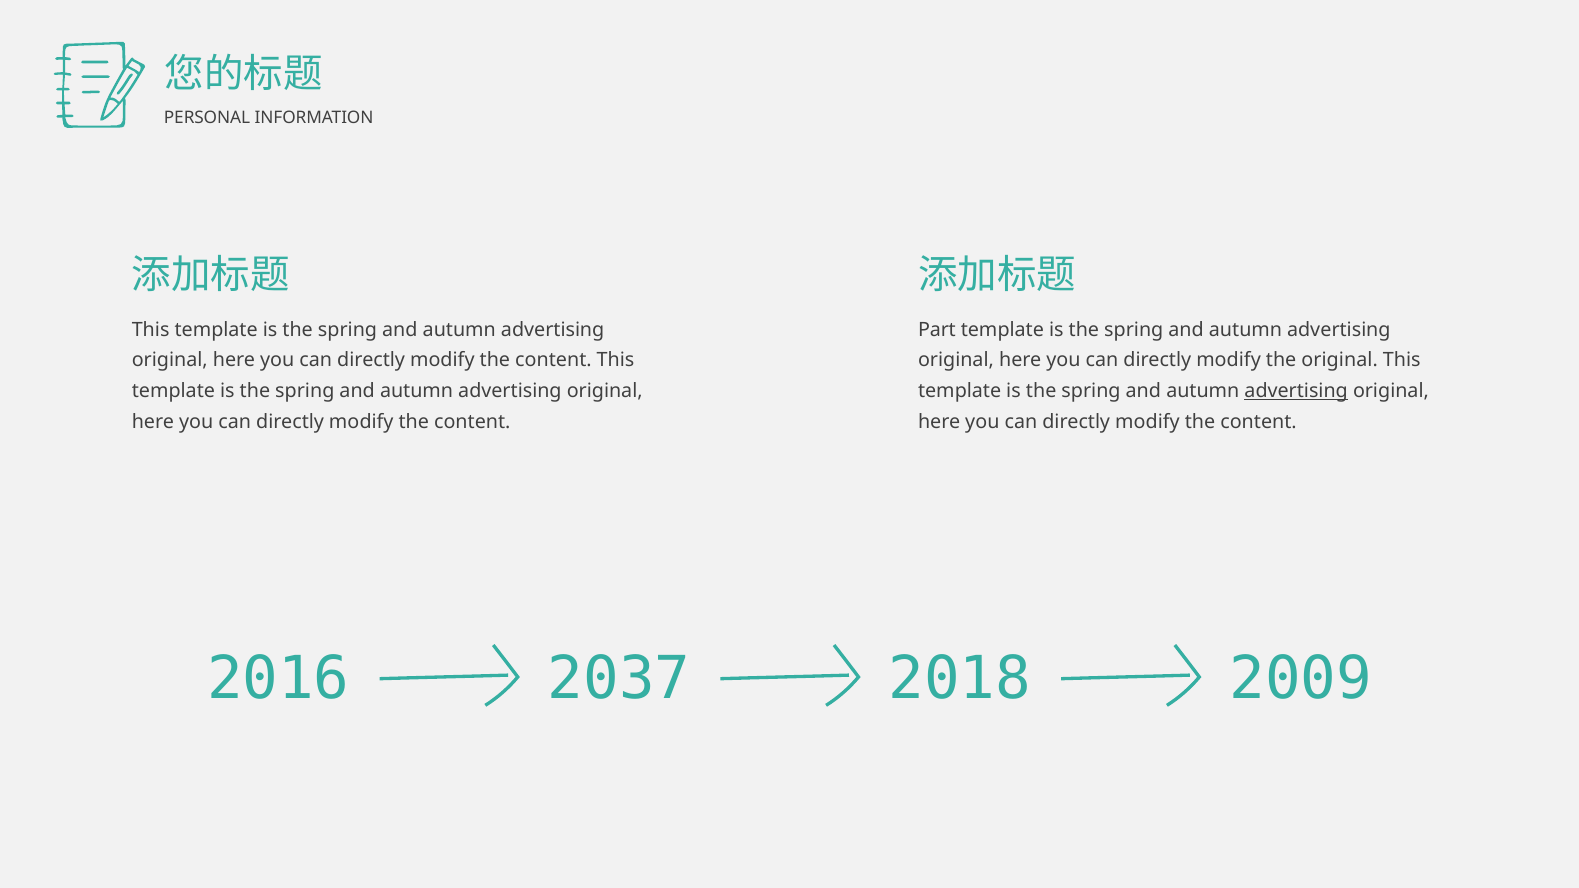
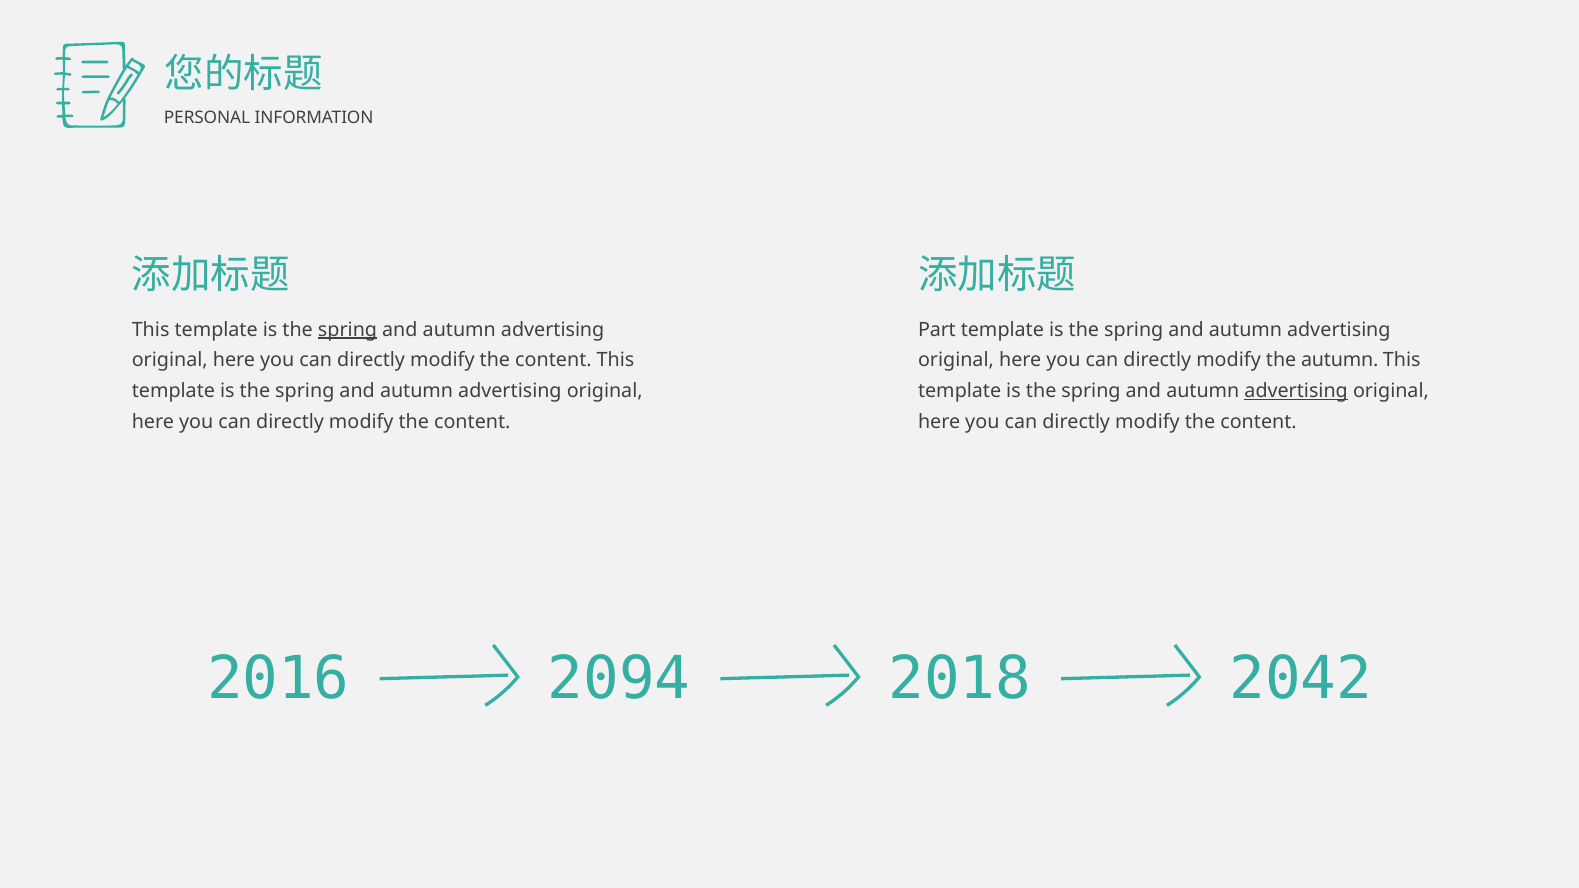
spring underline: none -> present (347, 330)
the original: original -> autumn (1340, 360)
2037: 2037 -> 2094 (619, 679)
2009: 2009 -> 2042 (1301, 679)
